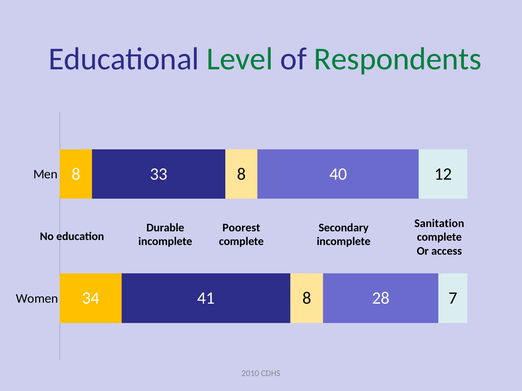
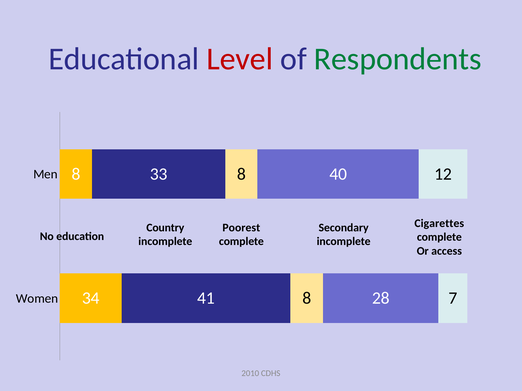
Level colour: green -> red (240, 59)
Sanitation: Sanitation -> Cigarettes (439, 223)
Durable: Durable -> Country (165, 228)
